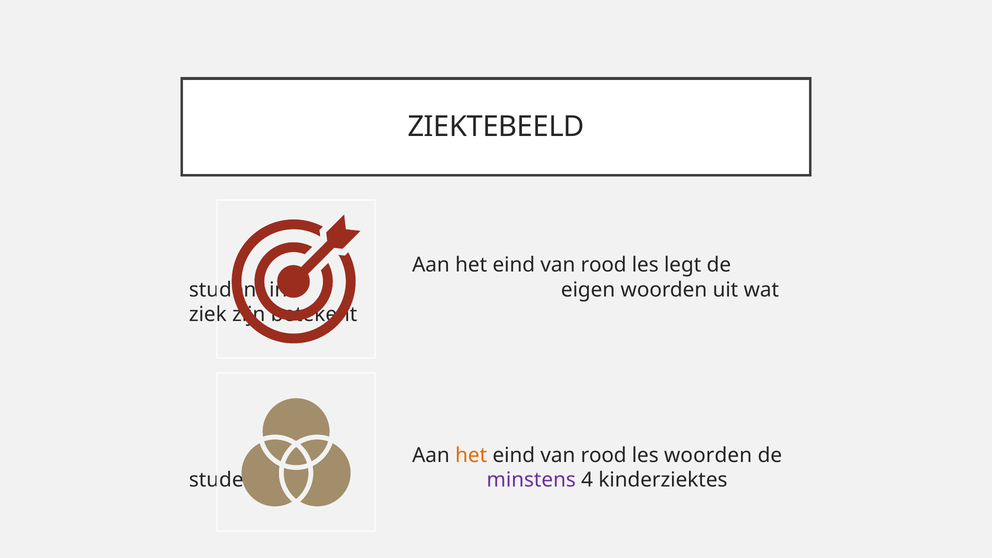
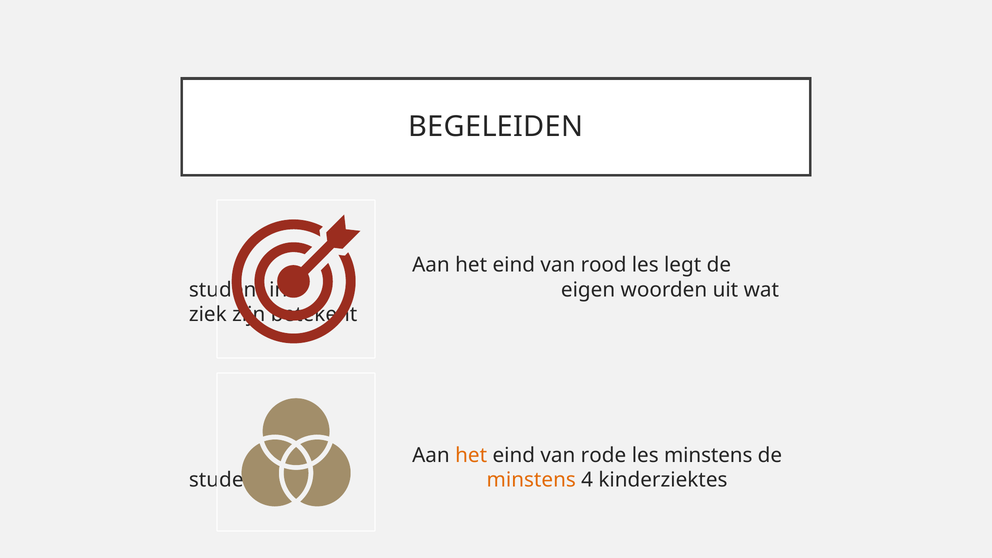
ZIEKTEBEELD: ZIEKTEBEELD -> BEGELEIDEN (496, 127)
rood: rood -> rode (603, 455)
les woorden: woorden -> minstens (708, 455)
minstens colour: purple -> orange (531, 480)
